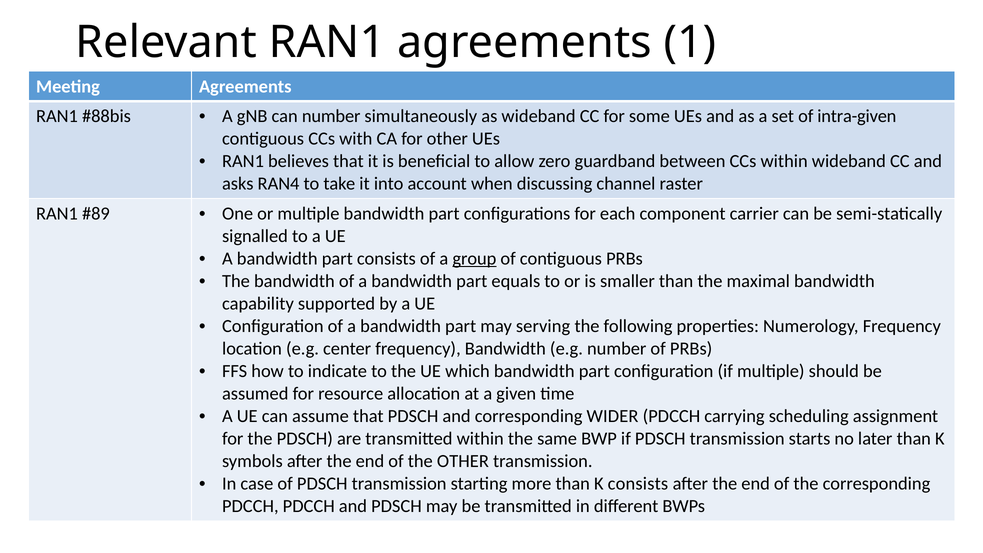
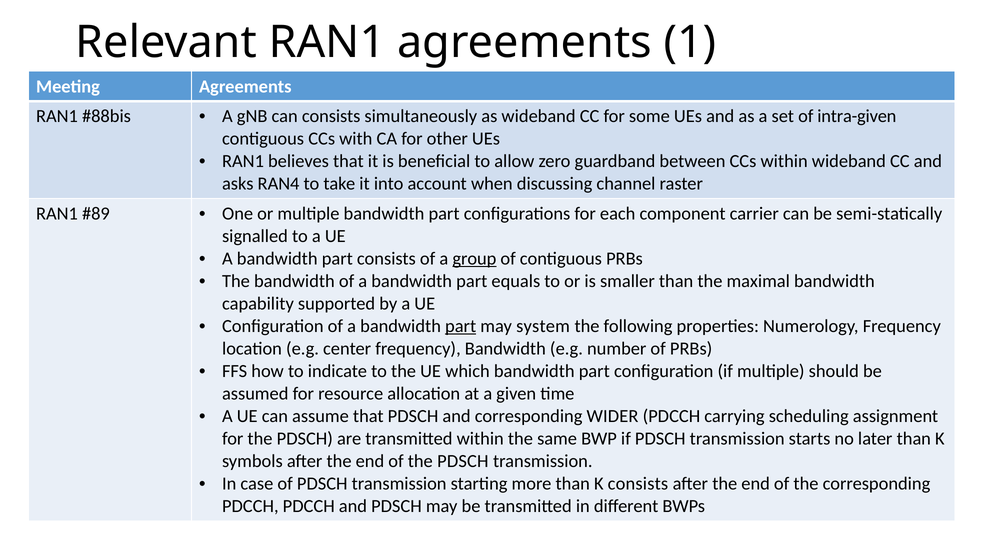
can number: number -> consists (331, 116)
part underline: none -> present (461, 326)
serving: serving -> system (543, 326)
of the OTHER: OTHER -> PDSCH (463, 461)
